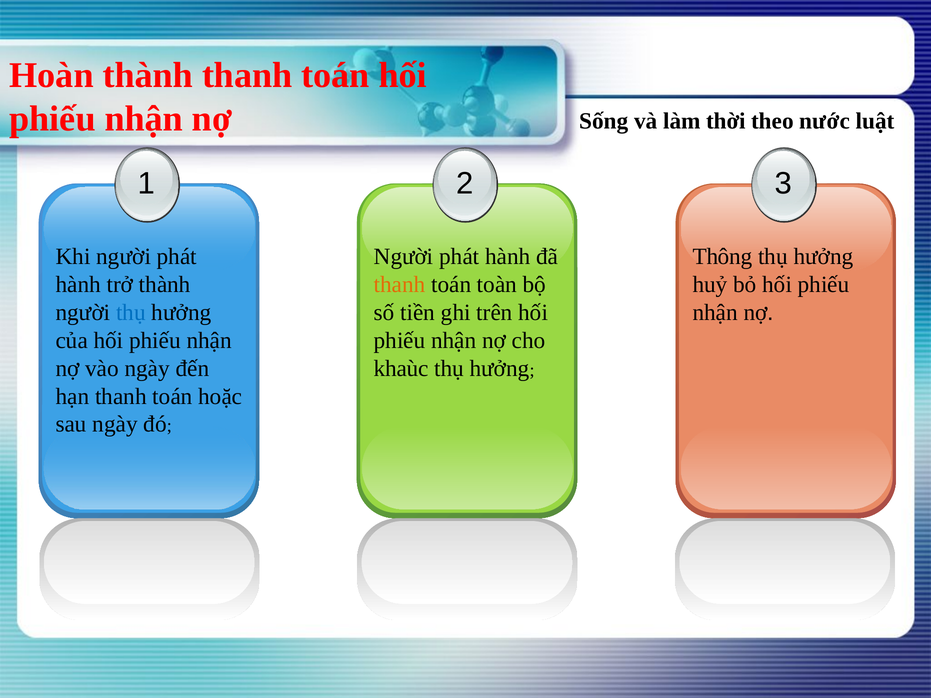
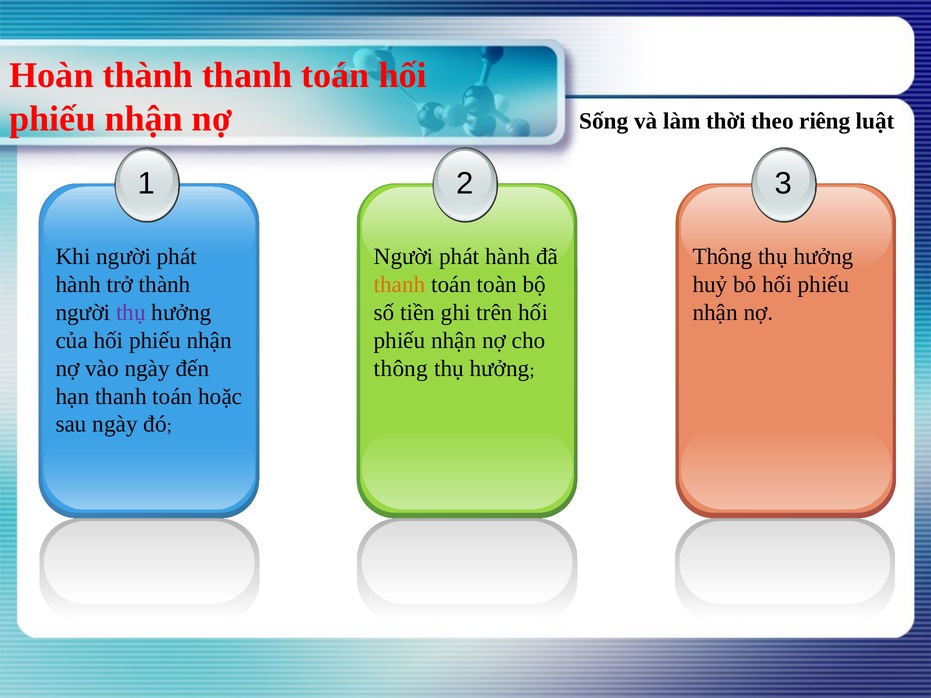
nước: nước -> riêng (825, 121)
thụ colour: blue -> purple (131, 313)
khaùc: khaùc -> thông (401, 369)
